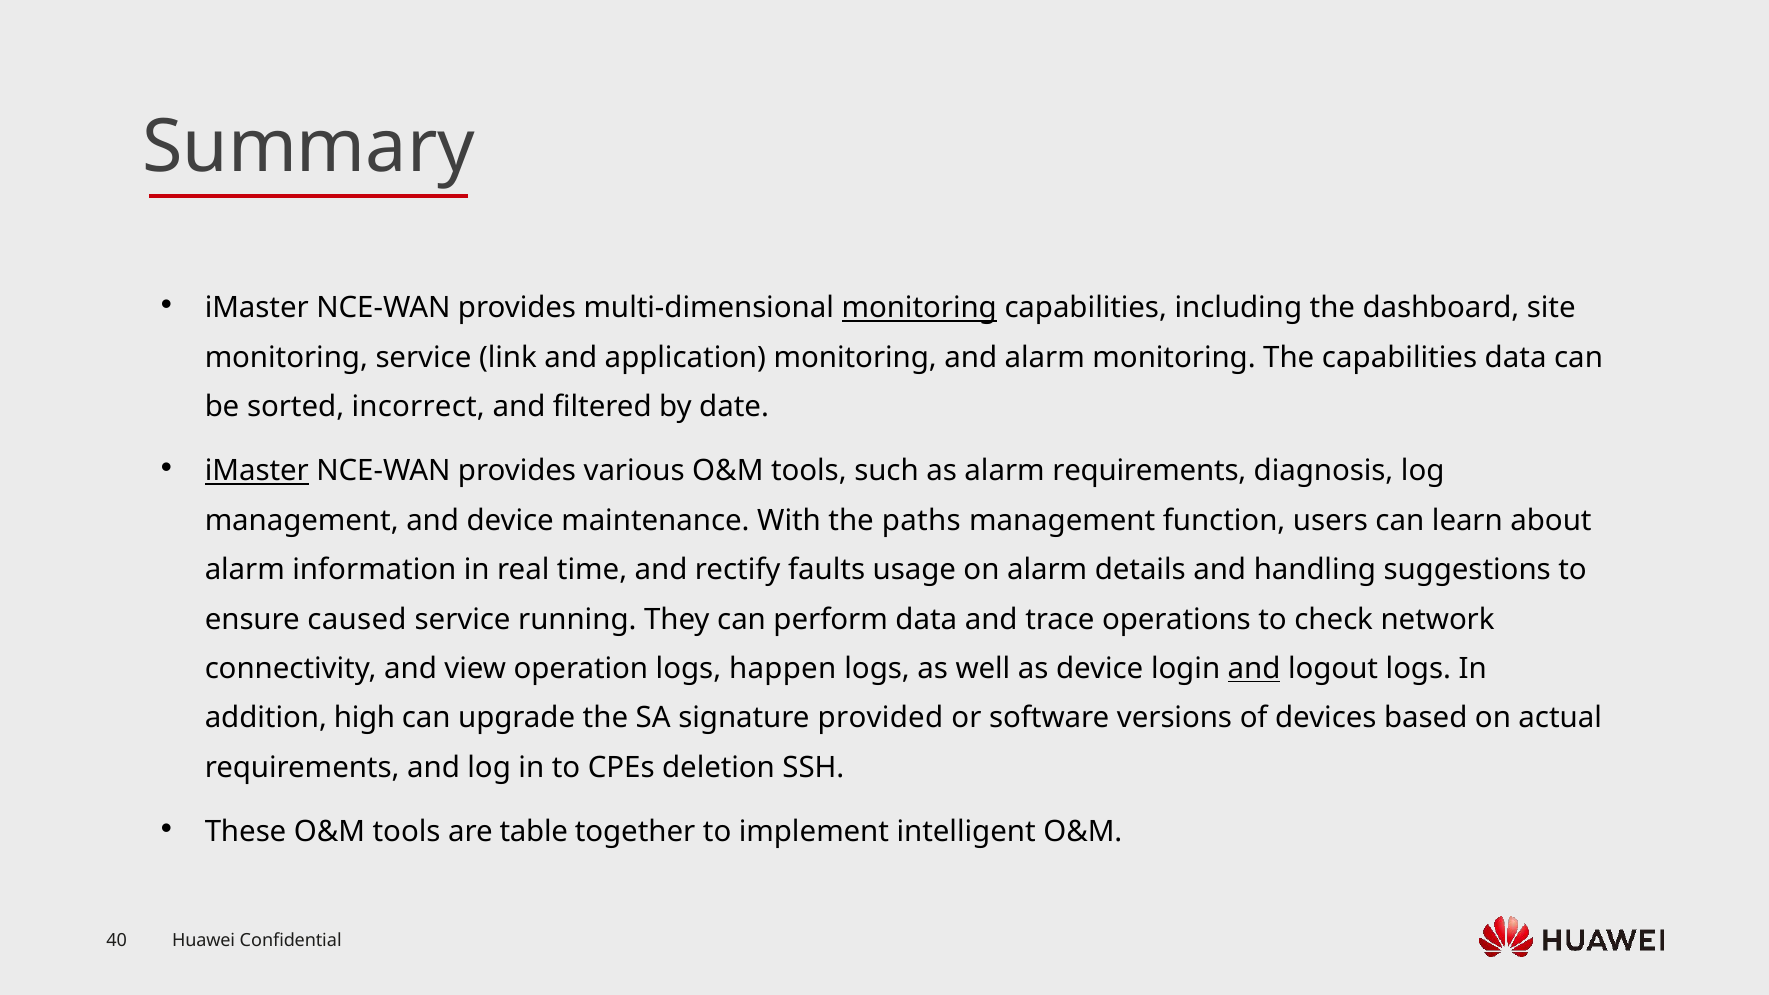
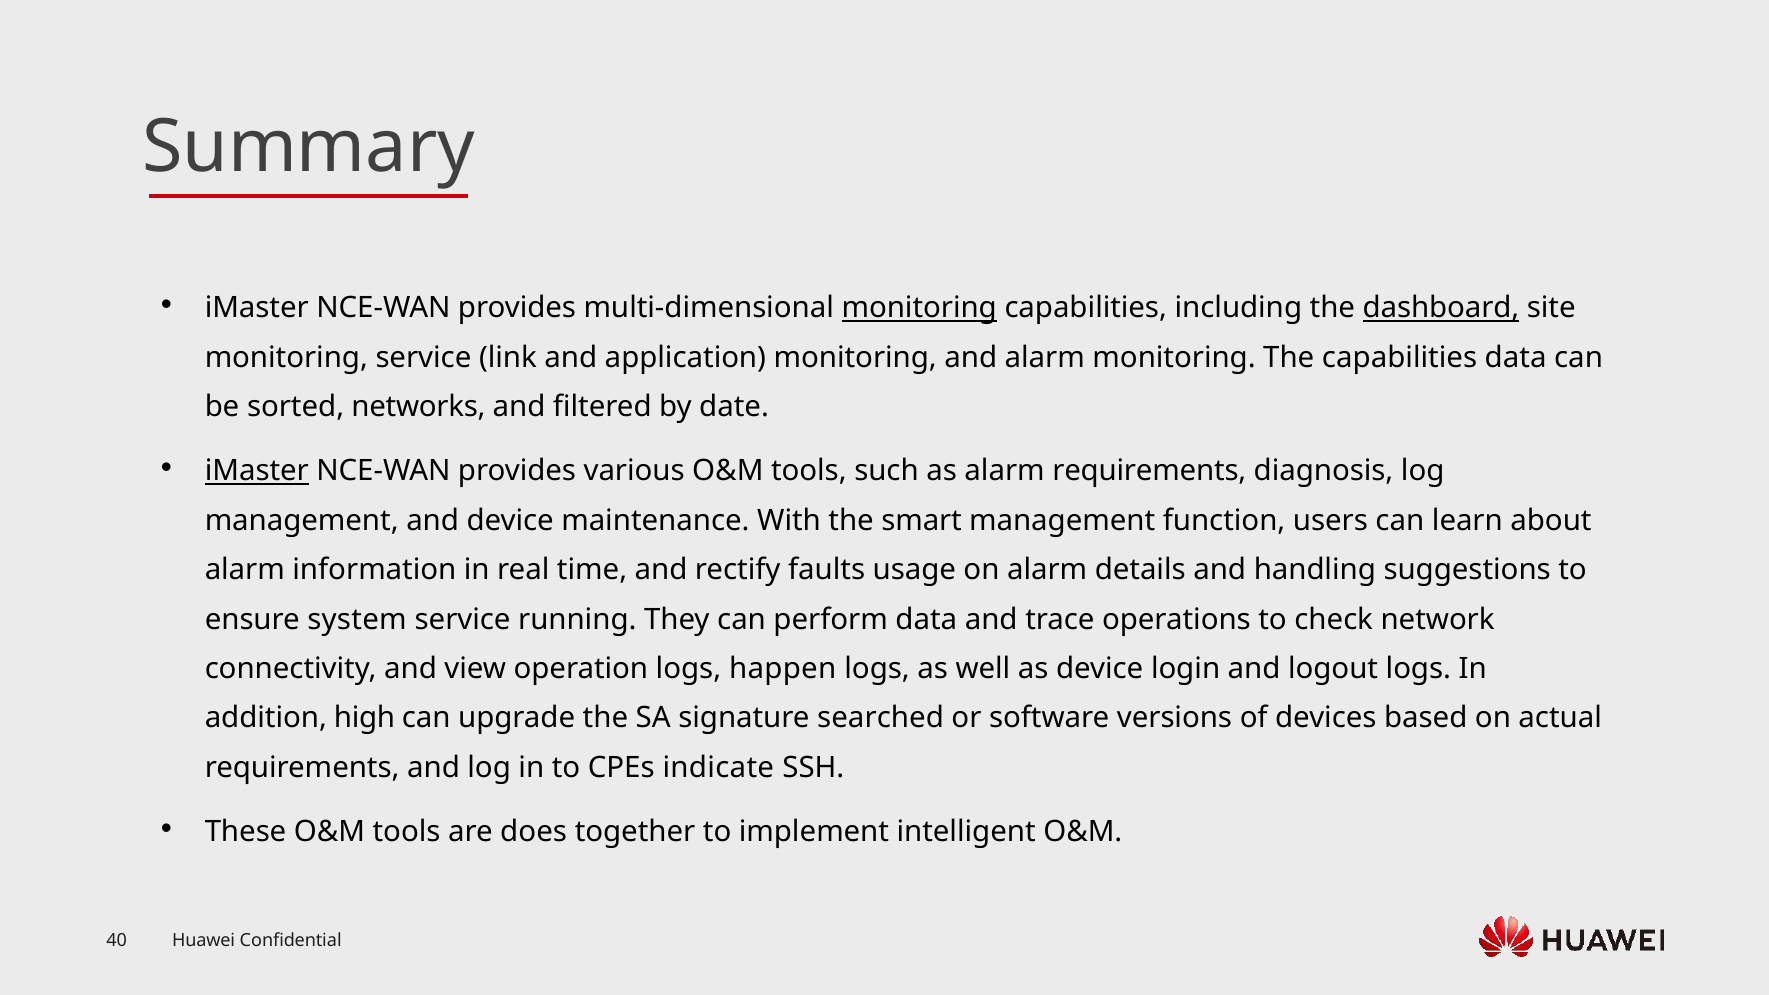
dashboard underline: none -> present (1441, 308)
incorrect: incorrect -> networks (418, 407)
paths: paths -> smart (922, 520)
caused: caused -> system (357, 619)
and underline: present -> none (1254, 669)
provided: provided -> searched (881, 718)
deletion: deletion -> indicate (718, 768)
table: table -> does (534, 832)
